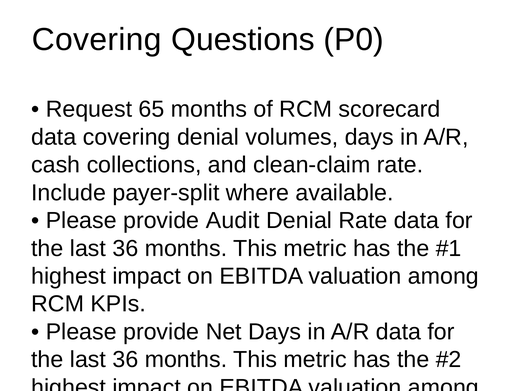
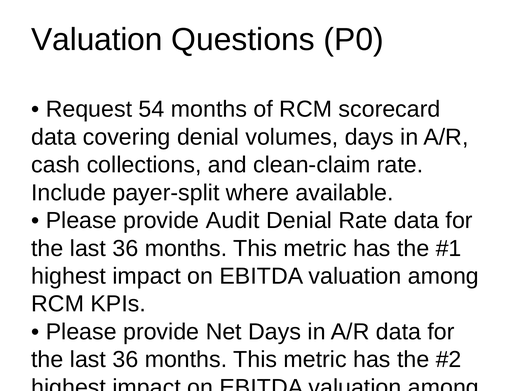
Covering: Covering -> Valuation (97, 40)
65: 65 -> 54 (152, 109)
